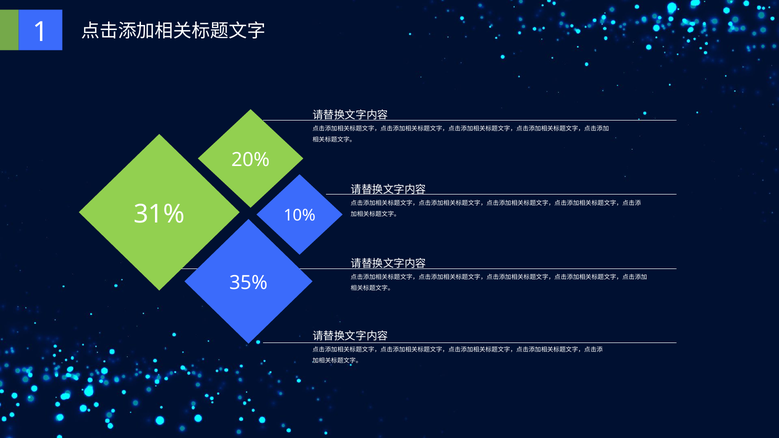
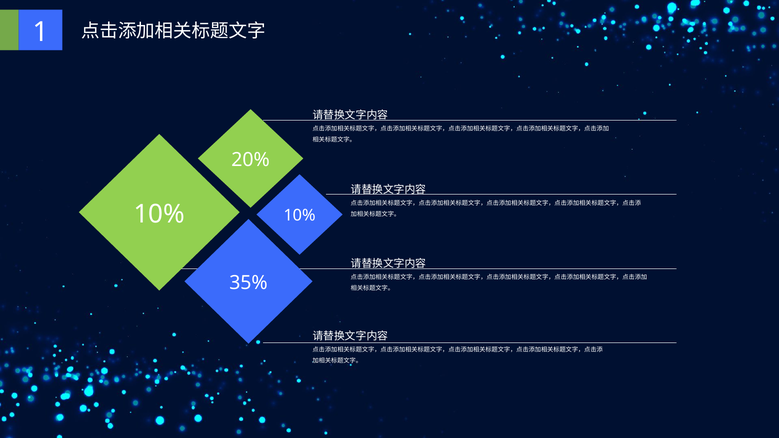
31%: 31% -> 10% (159, 214)
